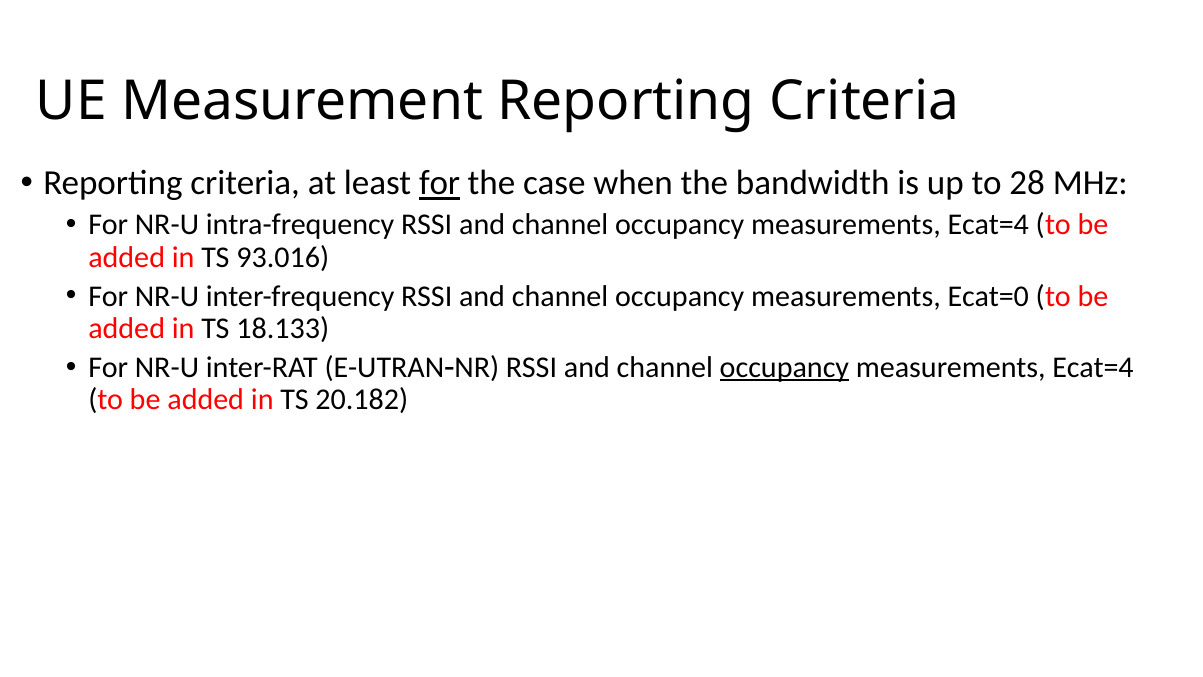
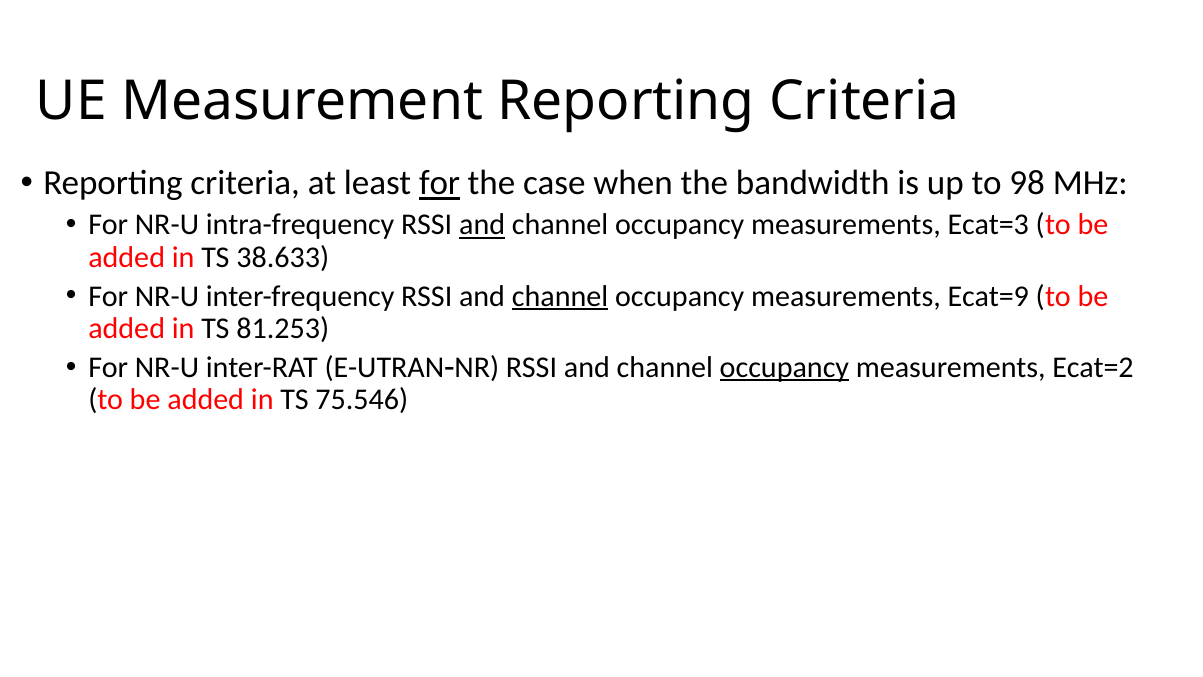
28: 28 -> 98 (1027, 183)
and underline: none -> present (482, 225)
Ecat=4: Ecat=4 -> Ecat=3 (988, 225)
93.016: 93.016 -> 38.633 (283, 257)
channel underline: none -> present (560, 296)
Ecat=0: Ecat=0 -> Ecat=9 (988, 296)
18.133: 18.133 -> 81.253 (283, 328)
Ecat=4: Ecat=4 -> Ecat=2 (1093, 367)
20.182: 20.182 -> 75.546 (362, 400)
